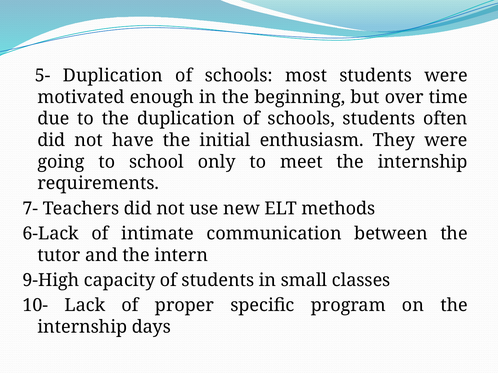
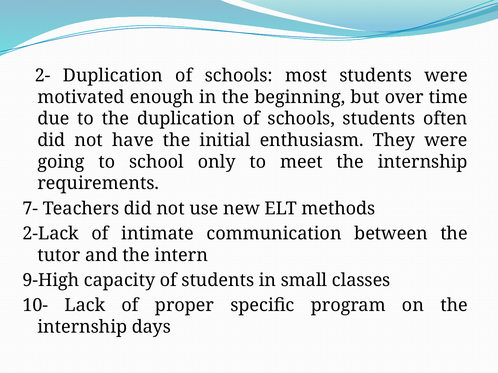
5-: 5- -> 2- (43, 76)
6-Lack: 6-Lack -> 2-Lack (51, 234)
